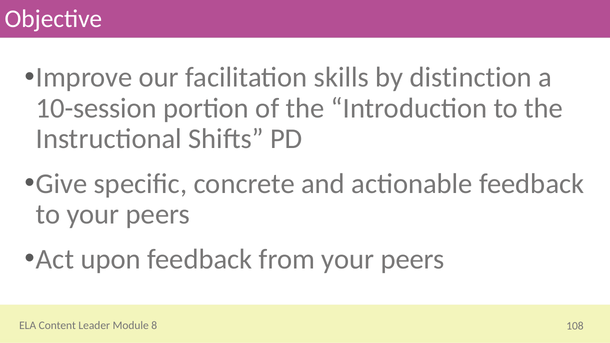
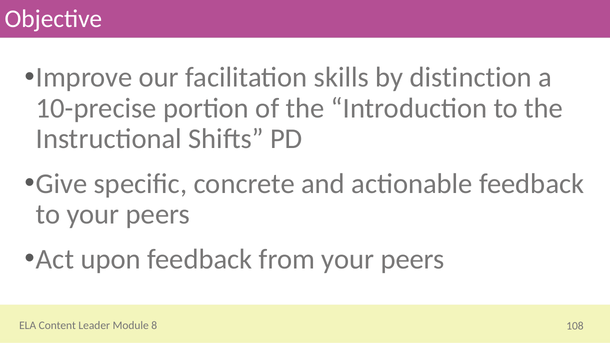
10-session: 10-session -> 10-precise (96, 108)
